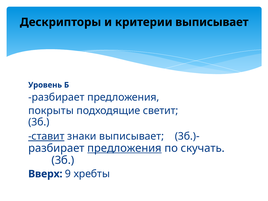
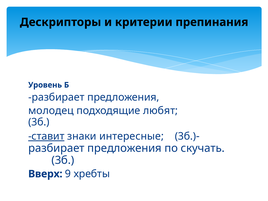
критерии выписывает: выписывает -> препинания (212, 22)
покрыты: покрыты -> молодец (51, 111)
светит: светит -> любят (161, 111)
знаки выписывает: выписывает -> интересные (132, 136)
предложения underline: present -> none (124, 148)
